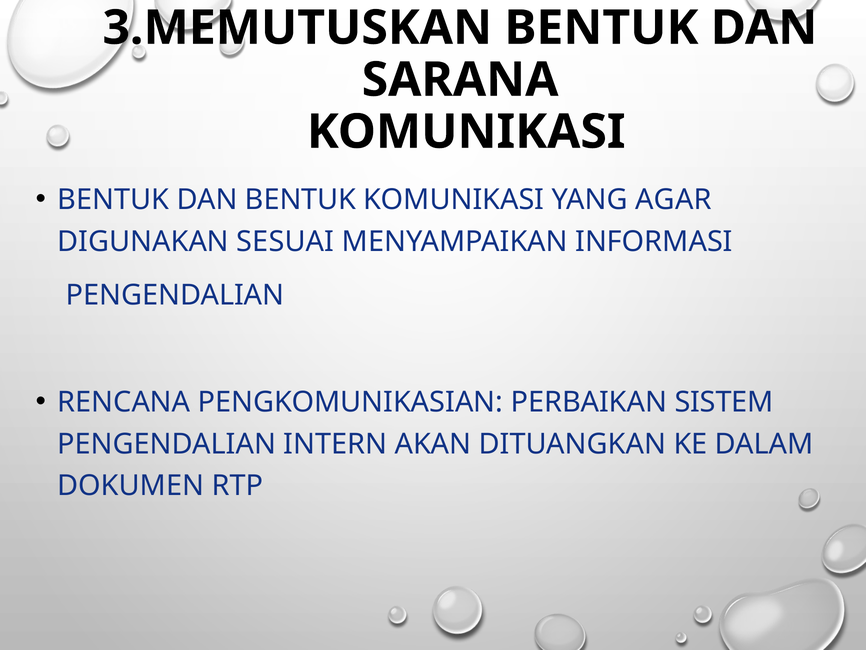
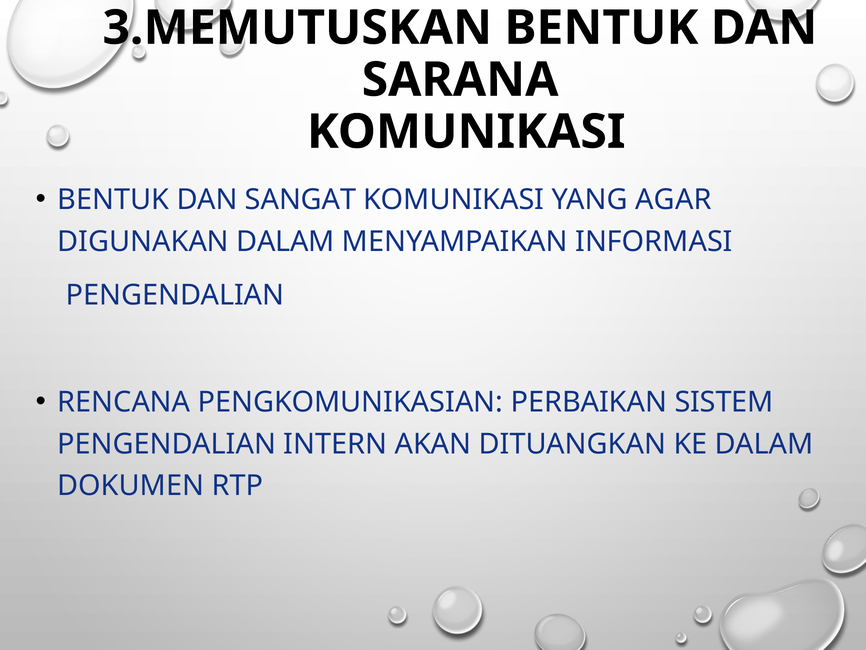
DAN BENTUK: BENTUK -> SANGAT (301, 200)
DIGUNAKAN SESUAI: SESUAI -> DALAM (286, 241)
